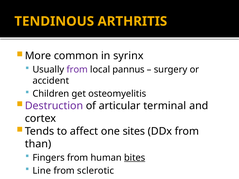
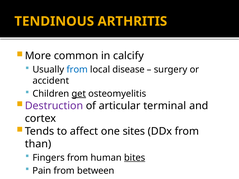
syrinx: syrinx -> calcify (128, 56)
from colour: purple -> blue (77, 70)
pannus: pannus -> disease (129, 70)
get underline: none -> present (79, 94)
Line: Line -> Pain (42, 171)
sclerotic: sclerotic -> between (96, 171)
